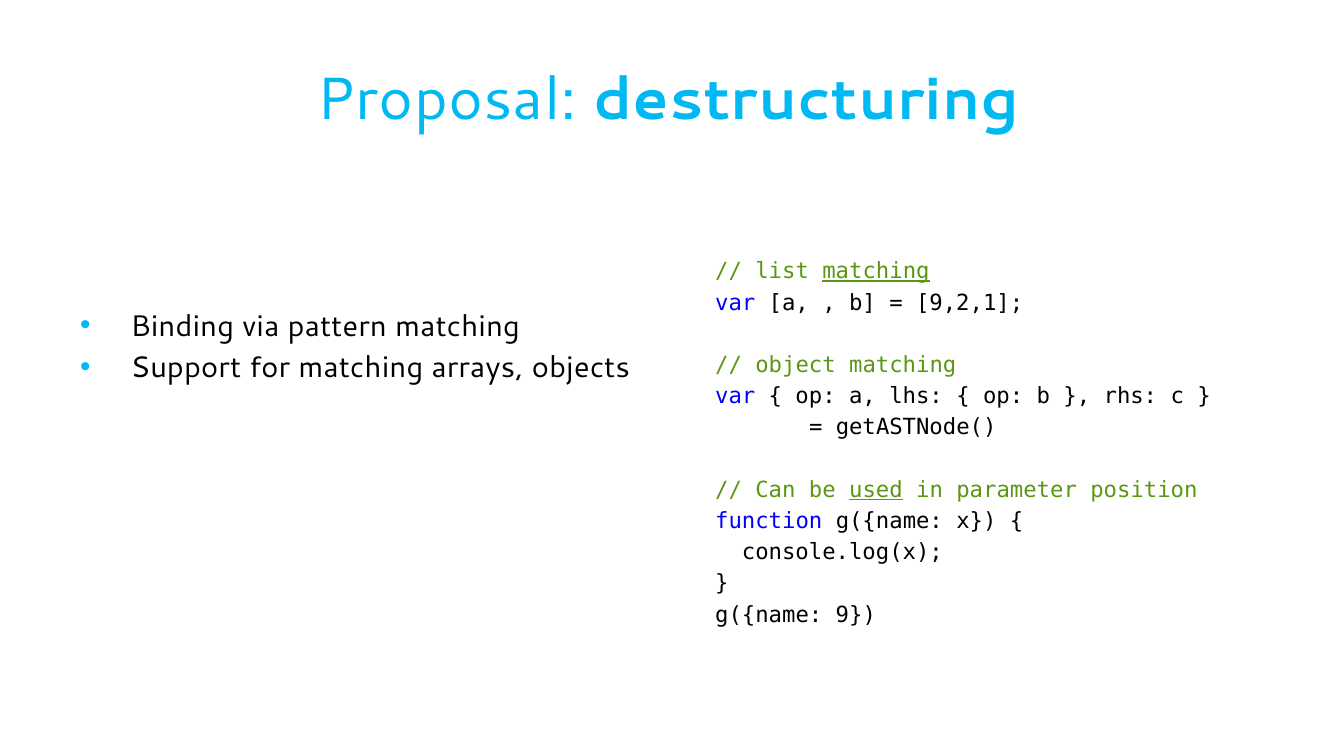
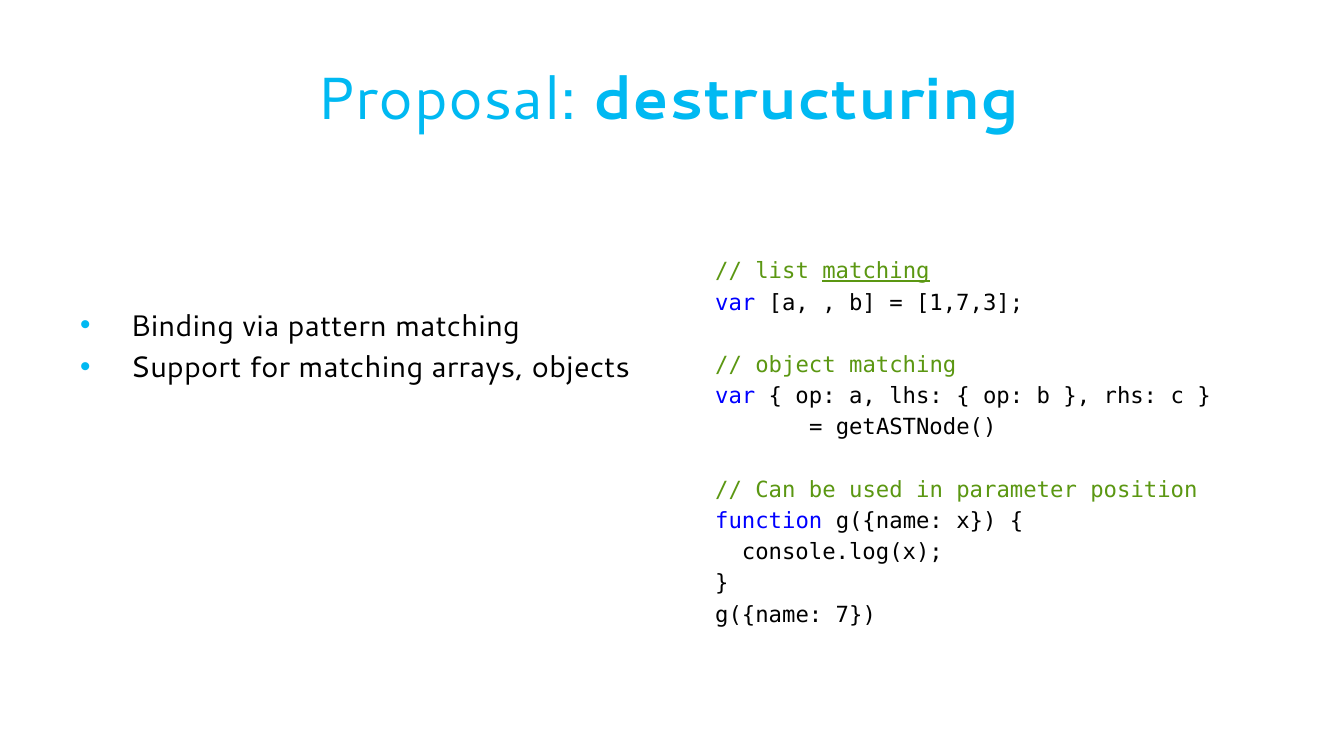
9,2,1: 9,2,1 -> 1,7,3 (970, 303)
used underline: present -> none (876, 490)
9: 9 -> 7 (856, 615)
